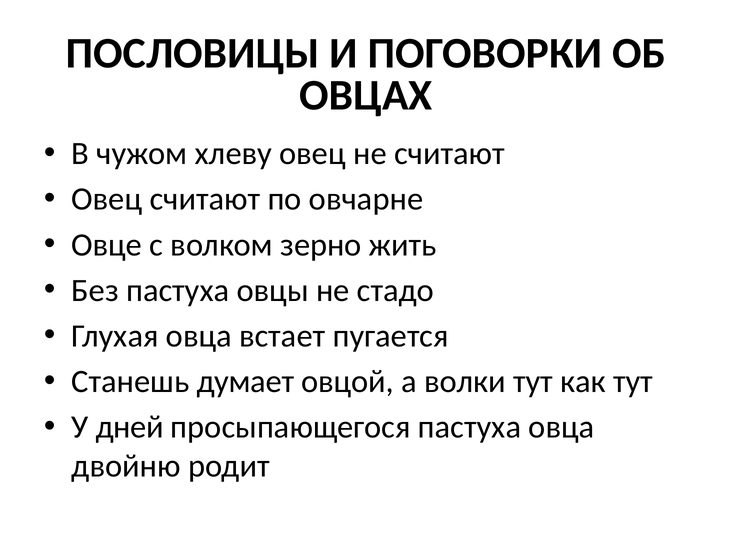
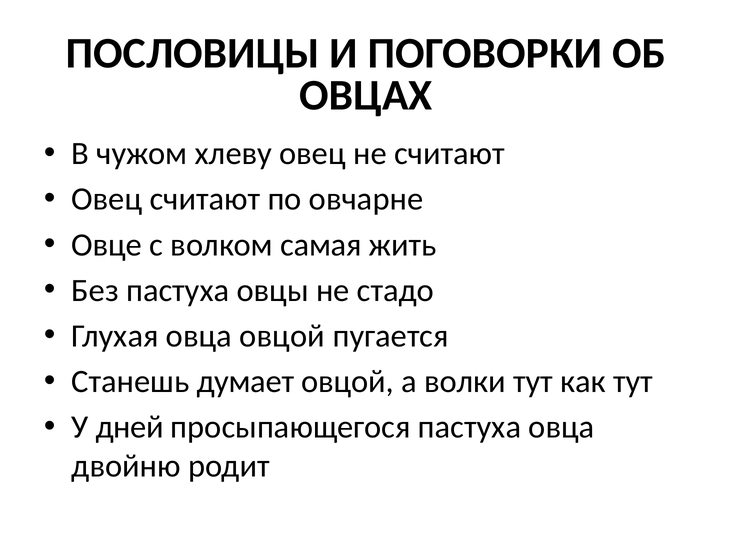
зерно: зерно -> самая (321, 245)
овца встает: встает -> овцой (282, 336)
